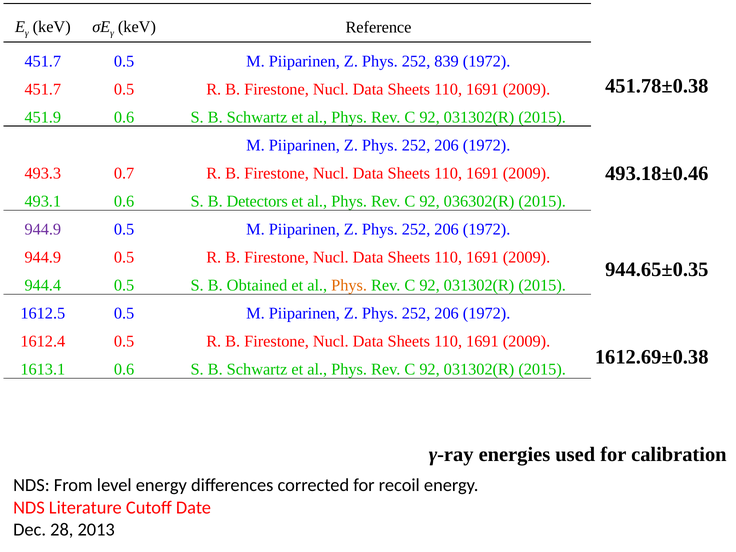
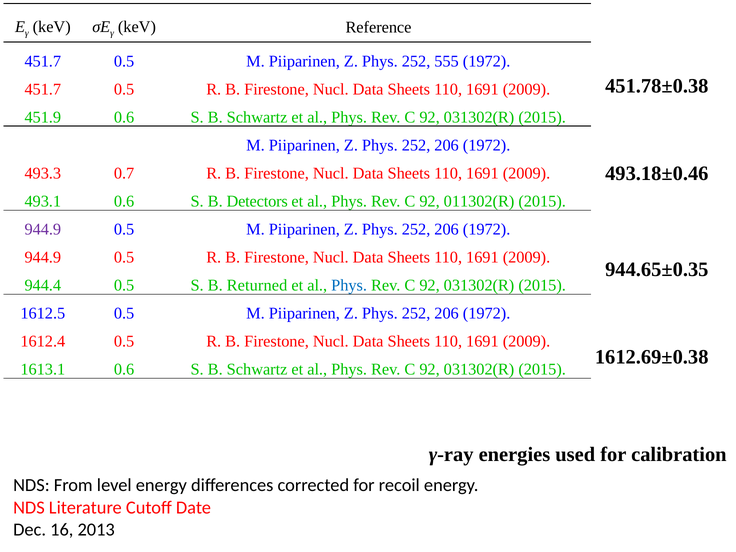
839: 839 -> 555 (447, 61)
036302(R: 036302(R -> 011302(R (479, 201)
Obtained: Obtained -> Returned (257, 285)
Phys colour: orange -> blue (349, 285)
28: 28 -> 16 (62, 530)
